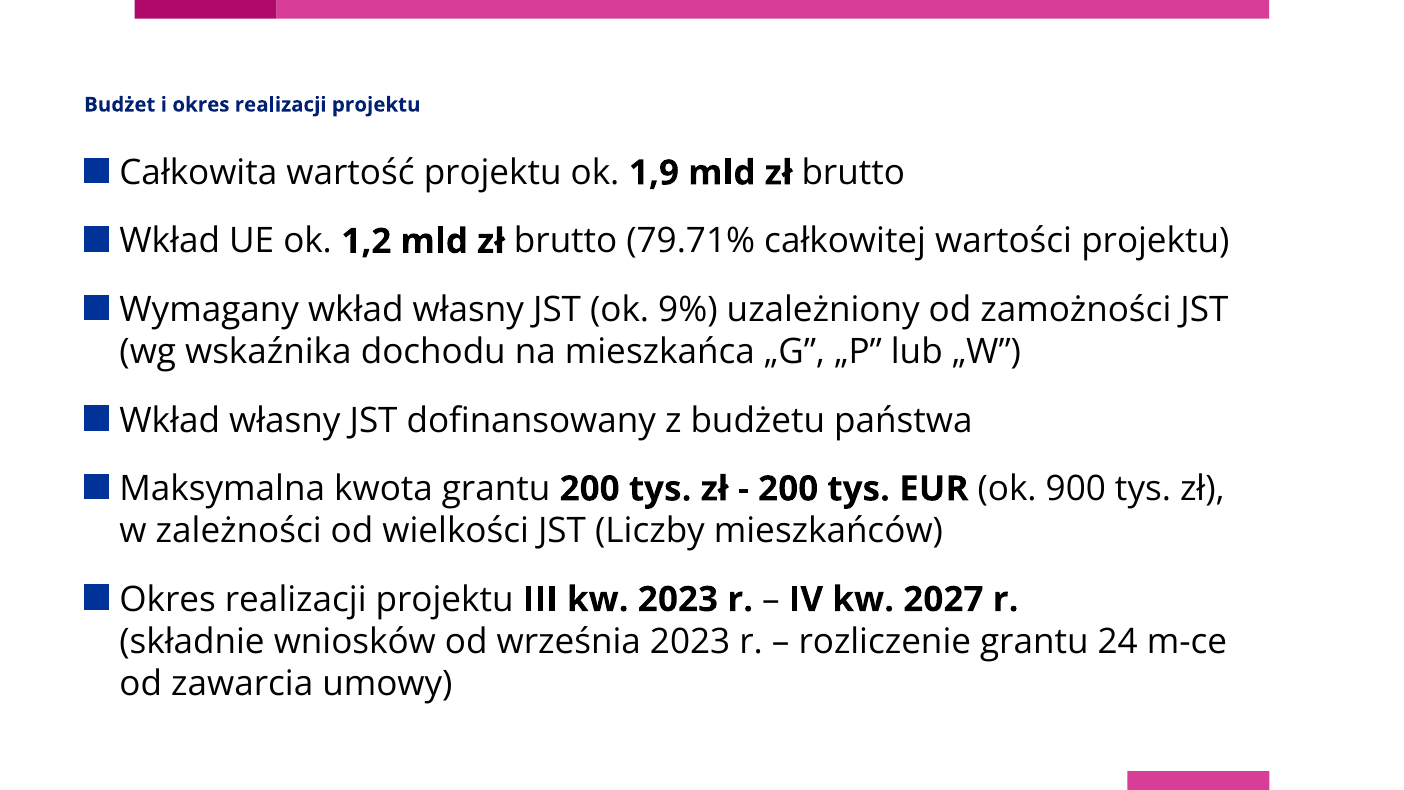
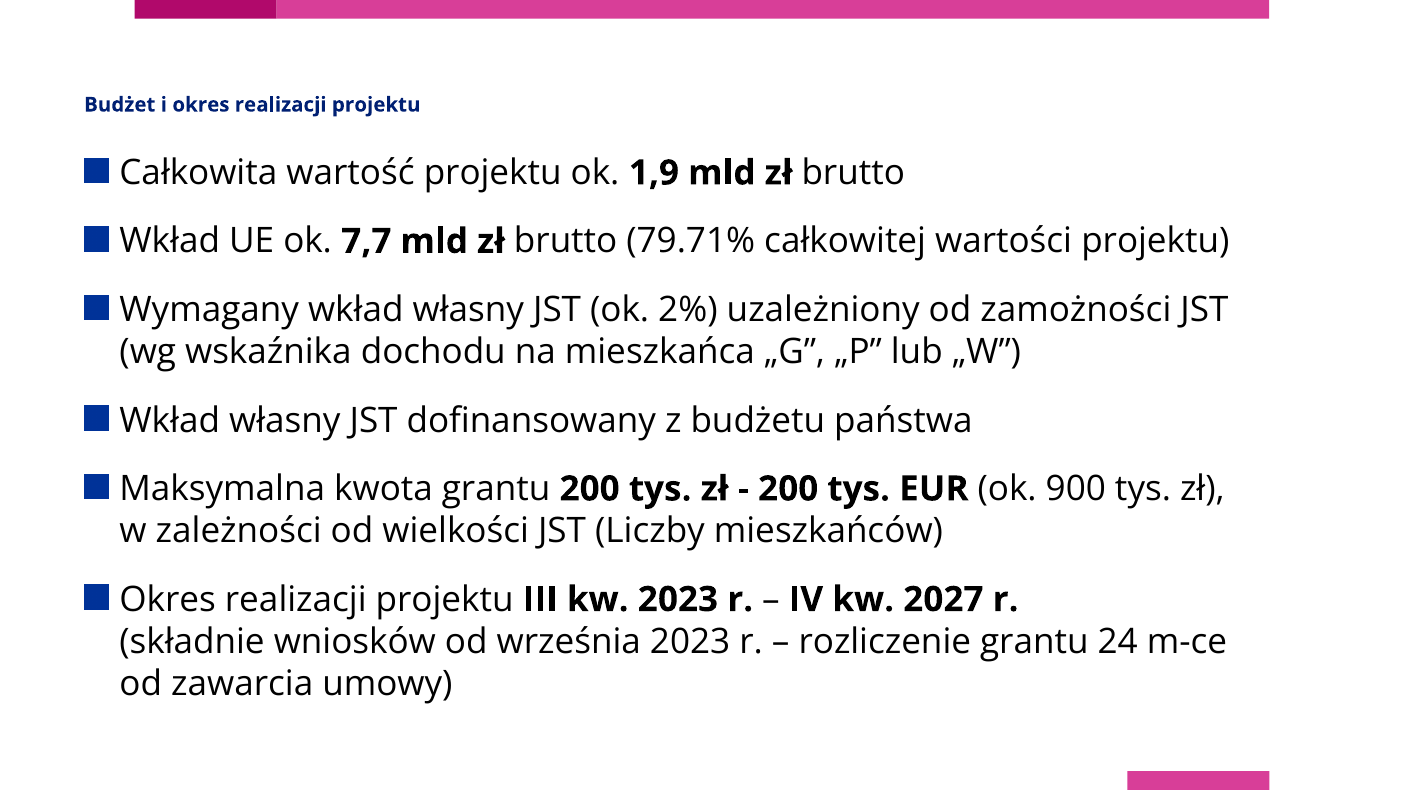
1,2: 1,2 -> 7,7 (366, 241)
9%: 9% -> 2% (688, 310)
